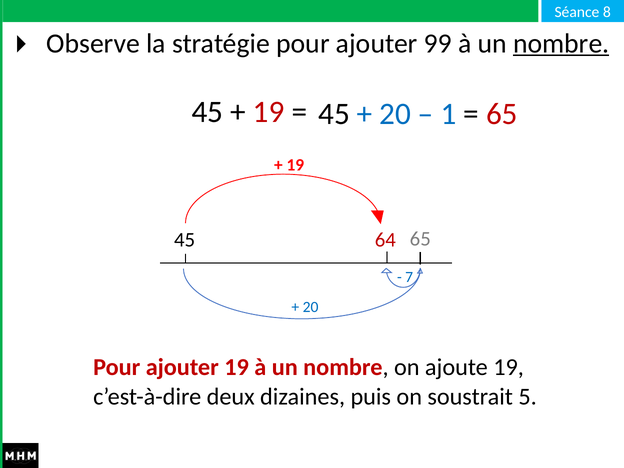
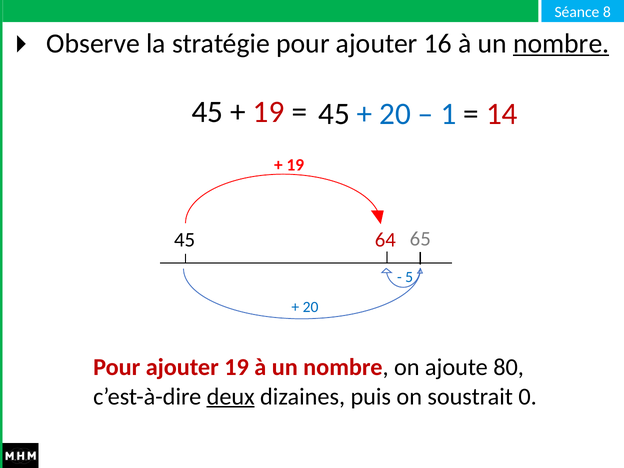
99: 99 -> 16 (438, 43)
65: 65 -> 14 (502, 114)
7: 7 -> 5 (409, 277)
ajoute 19: 19 -> 80 (509, 367)
deux underline: none -> present (231, 397)
5: 5 -> 0 (528, 397)
